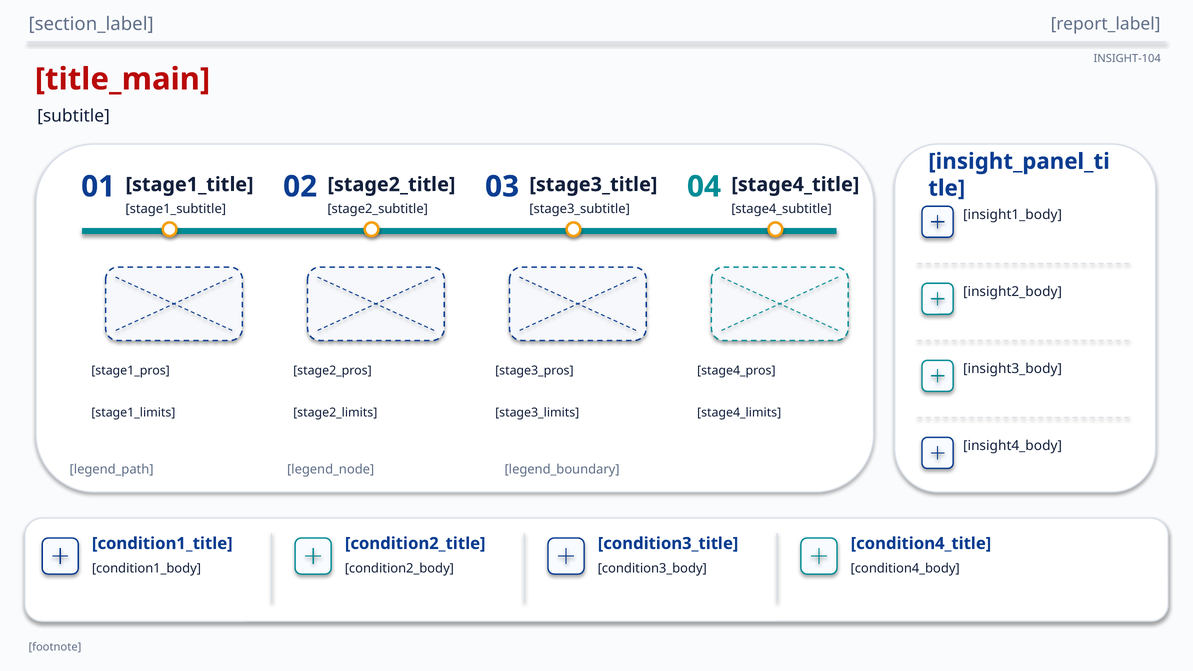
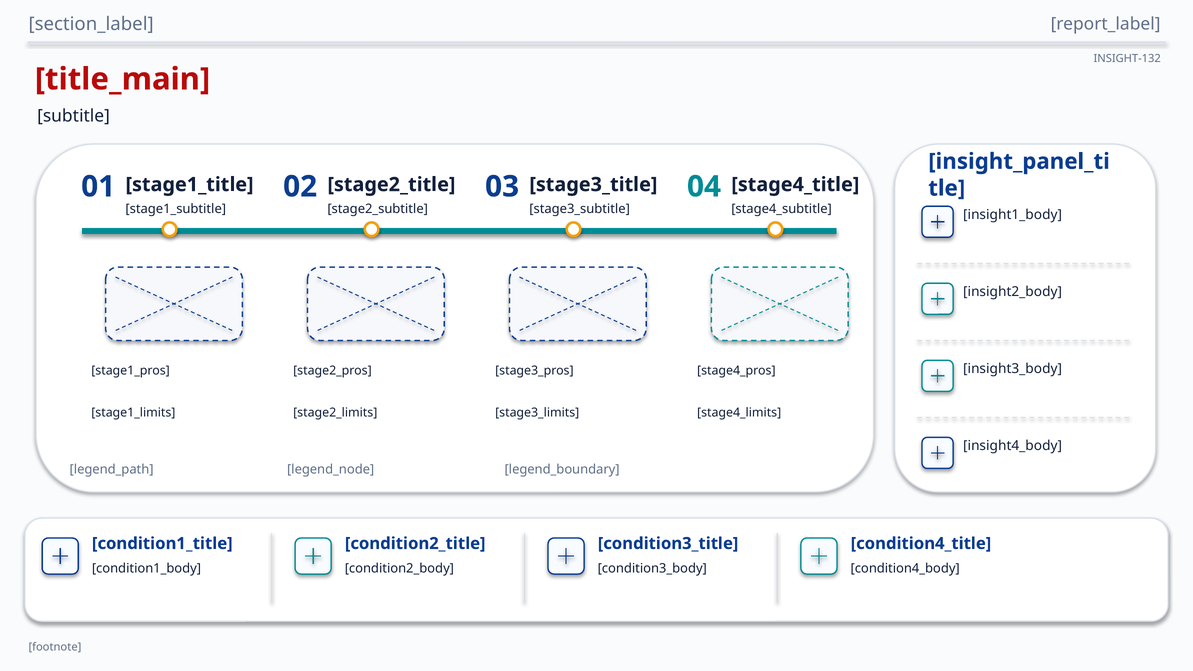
INSIGHT-104: INSIGHT-104 -> INSIGHT-132 (1127, 59)
